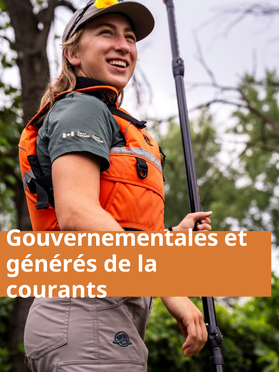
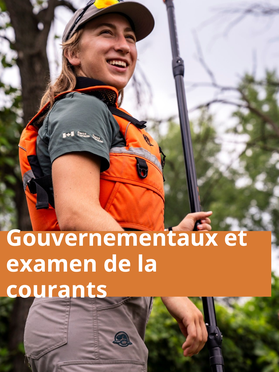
Gouvernementales: Gouvernementales -> Gouvernementaux (112, 238)
générés: générés -> examen (52, 264)
